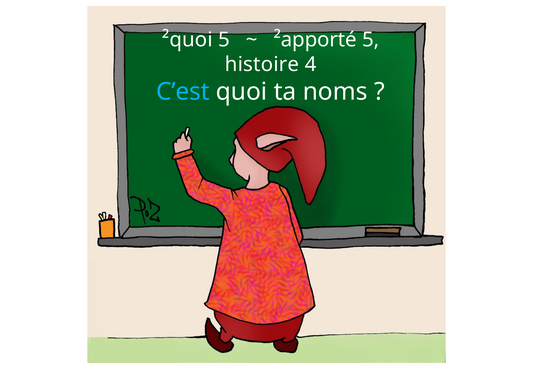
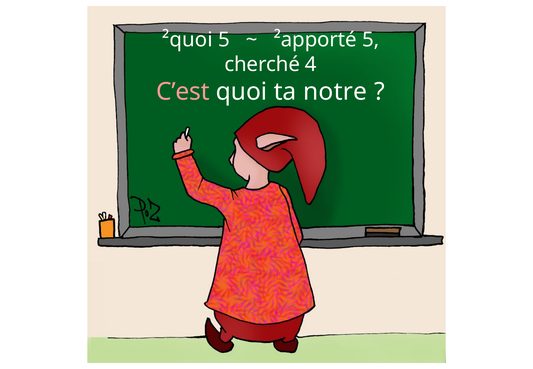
histoire: histoire -> cherché (262, 64)
C’est colour: light blue -> pink (183, 92)
noms: noms -> notre (335, 92)
